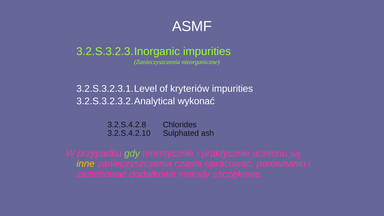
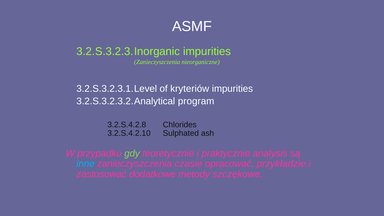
wykonać: wykonać -> program (196, 101)
acetonu: acetonu -> analysis (270, 153)
inne colour: yellow -> light blue (85, 164)
porównaniu: porównaniu -> przykładzie (281, 164)
